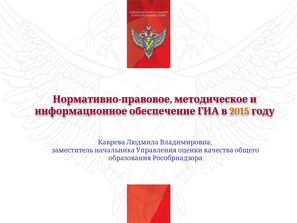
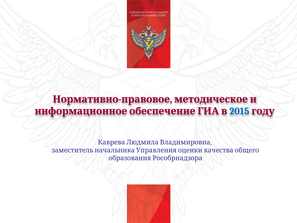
2015 colour: orange -> blue (239, 111)
